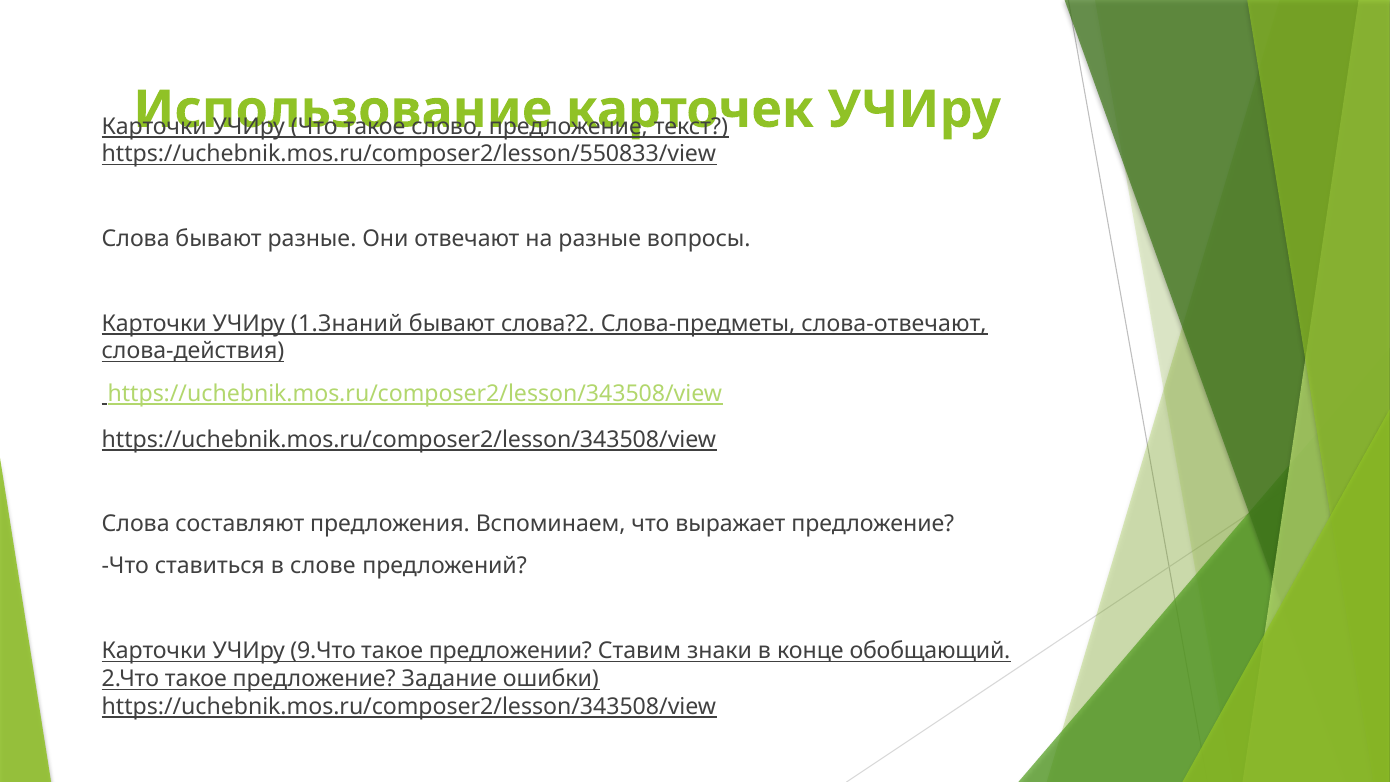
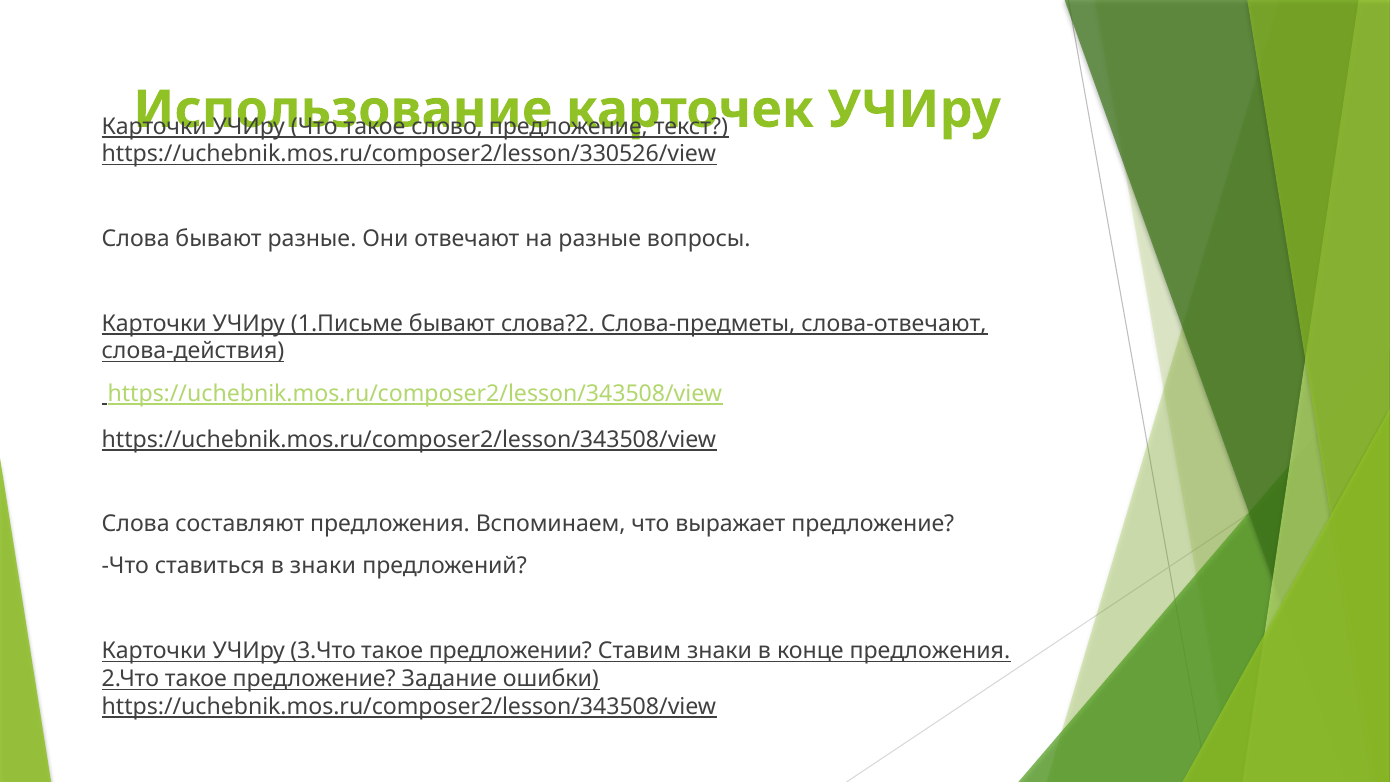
https://uchebnik.mos.ru/composer2/lesson/550833/view: https://uchebnik.mos.ru/composer2/lesson/550833/view -> https://uchebnik.mos.ru/composer2/lesson/330526/view (409, 154)
1.Знаний: 1.Знаний -> 1.Письме (347, 323)
в слове: слове -> знаки (323, 566)
9.Что: 9.Что -> 3.Что (323, 651)
конце обобщающий: обобщающий -> предложения (930, 651)
